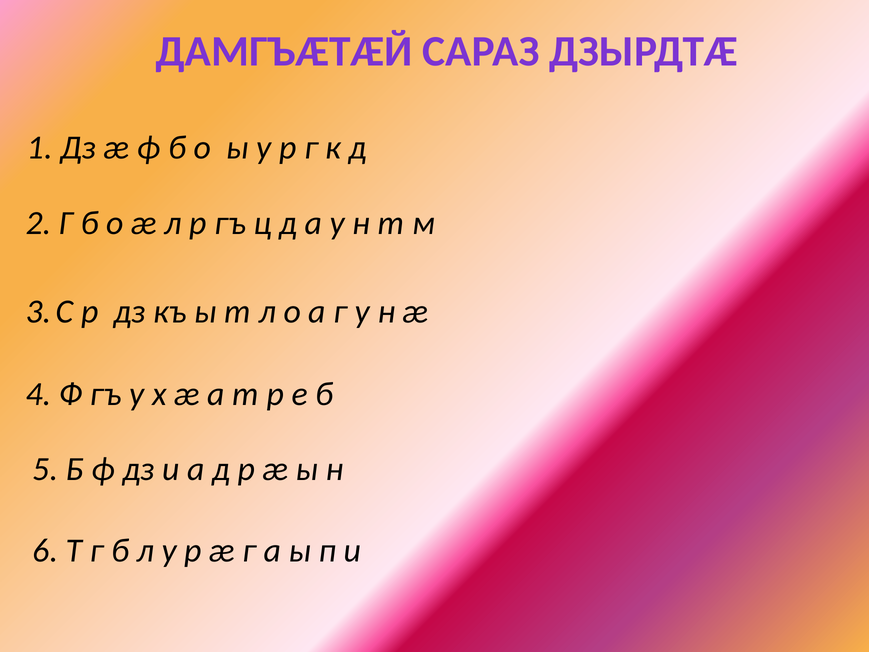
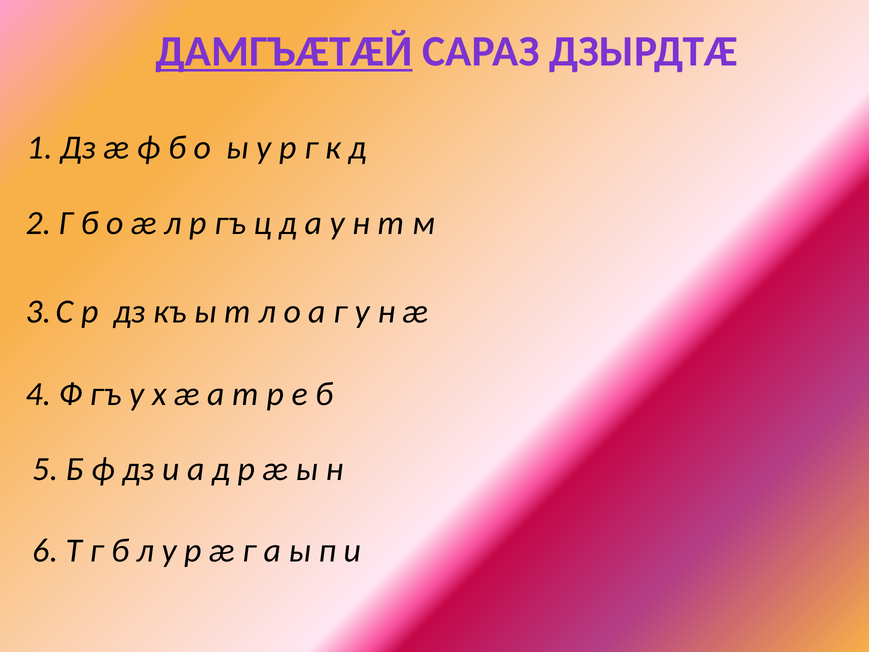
ДАМГЪÆТÆЙ underline: none -> present (284, 51)
